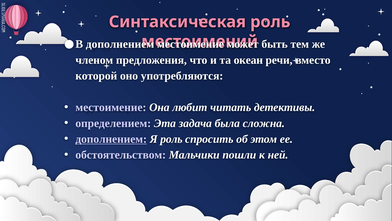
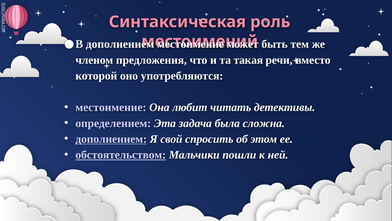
океан: океан -> такая (248, 60)
Я роль: роль -> свой (171, 139)
обстоятельством underline: none -> present (121, 155)
